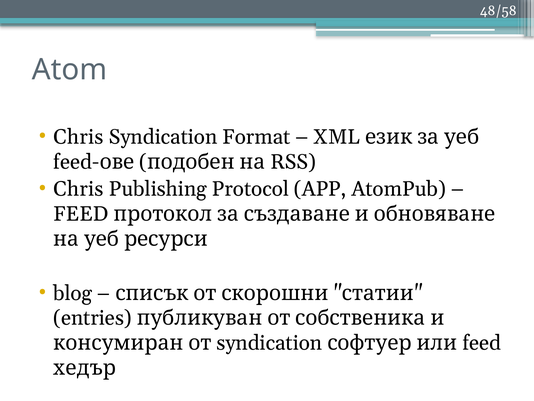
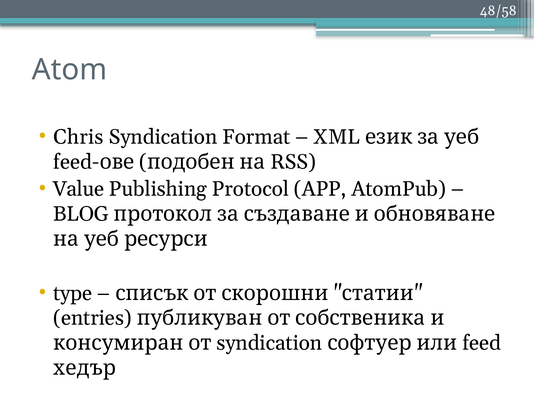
Chris: Chris -> Value (79, 189)
FEED: FEED -> BLOG (81, 214)
blog: blog -> type (73, 293)
